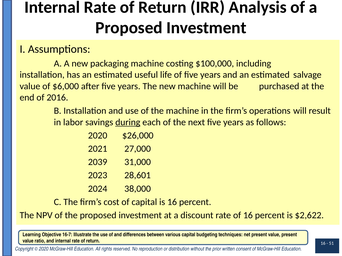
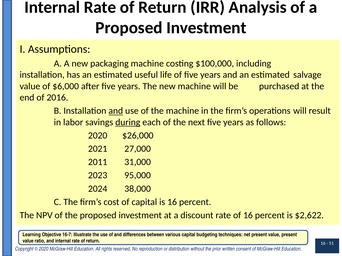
and underline: none -> present (116, 111)
2039: 2039 -> 2011 (98, 162)
28,601: 28,601 -> 95,000 (138, 176)
